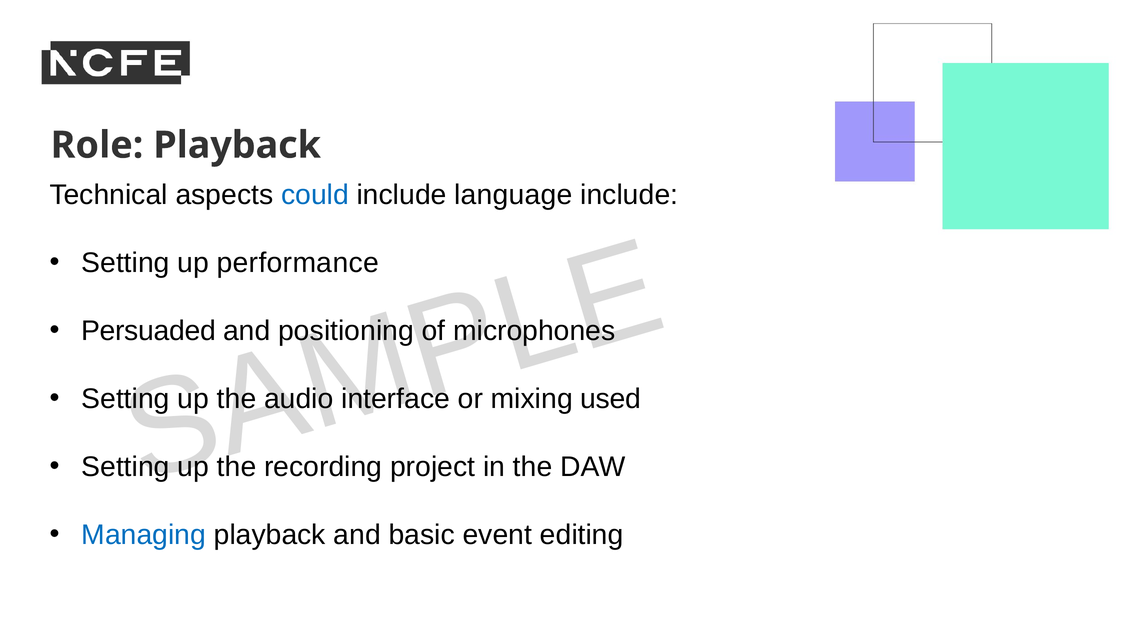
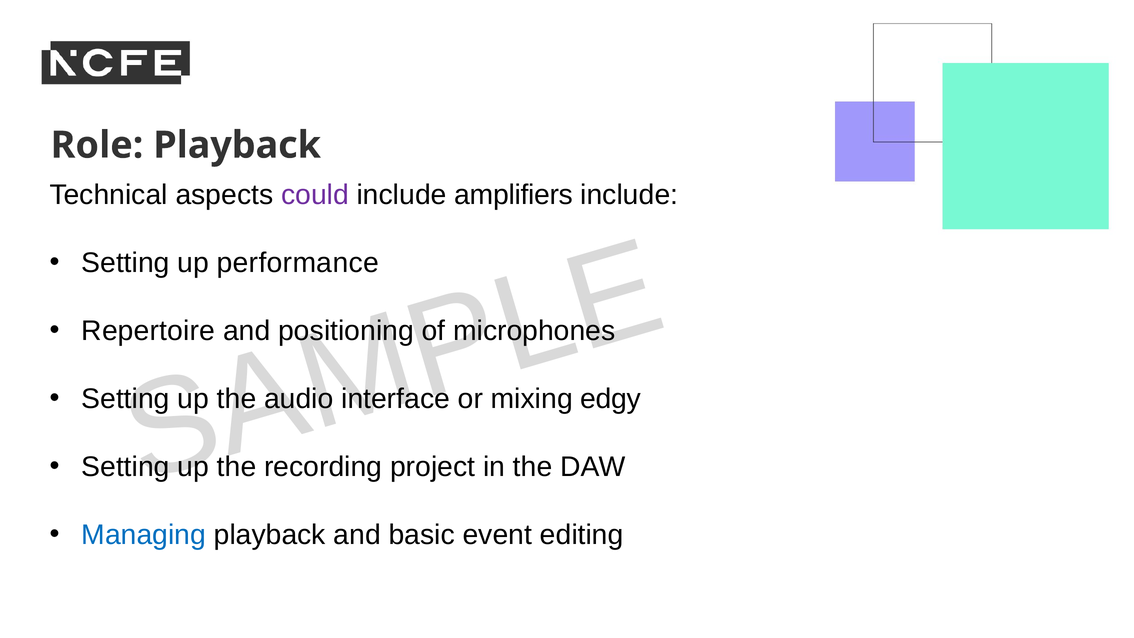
could colour: blue -> purple (315, 195)
language: language -> amplifiers (514, 195)
Persuaded: Persuaded -> Repertoire (148, 331)
used: used -> edgy (611, 399)
